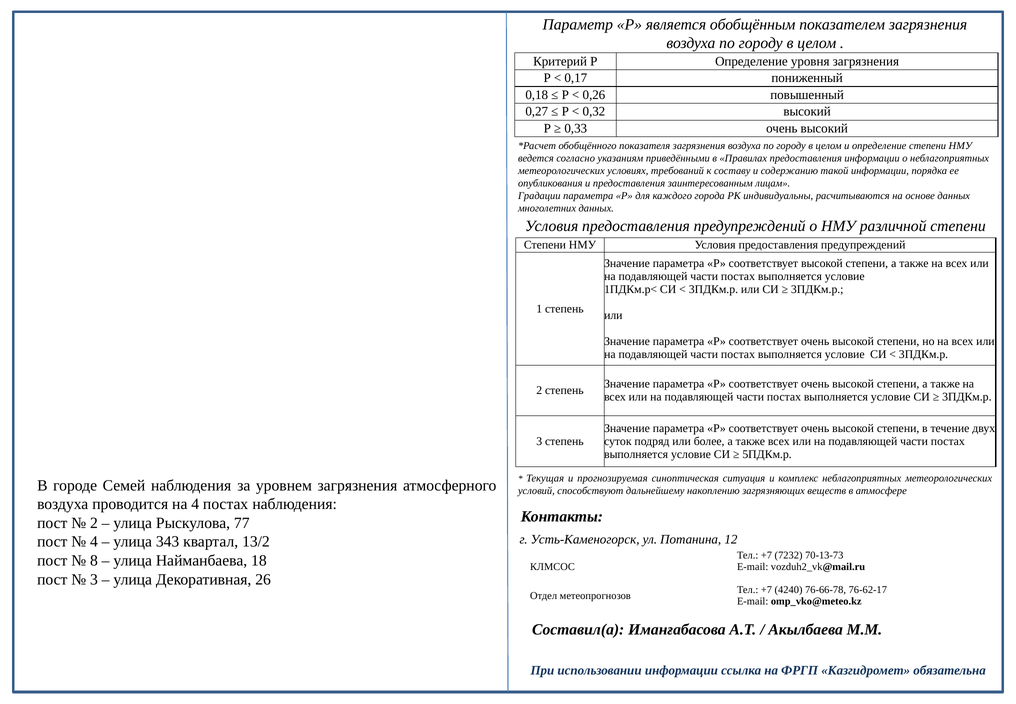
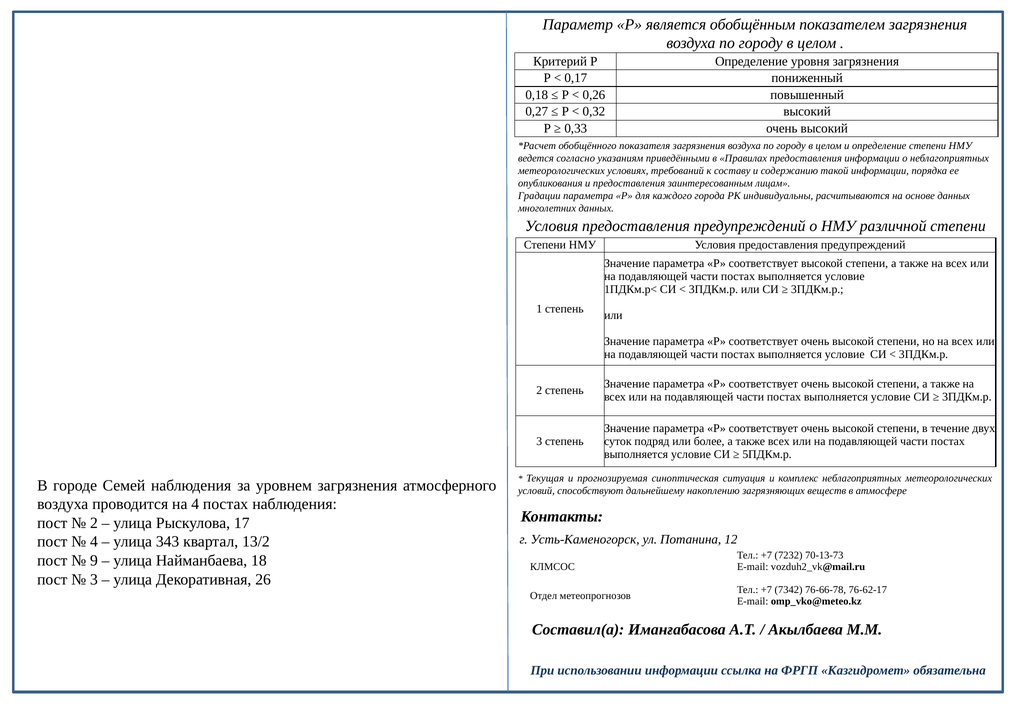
77: 77 -> 17 (242, 523)
8: 8 -> 9 (94, 560)
4240: 4240 -> 7342 (789, 589)
